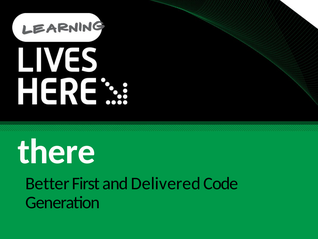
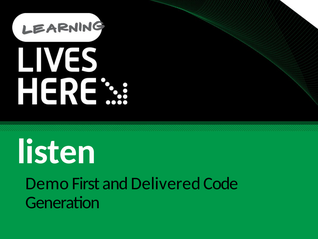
there: there -> listen (56, 151)
Better: Better -> Demo (47, 183)
